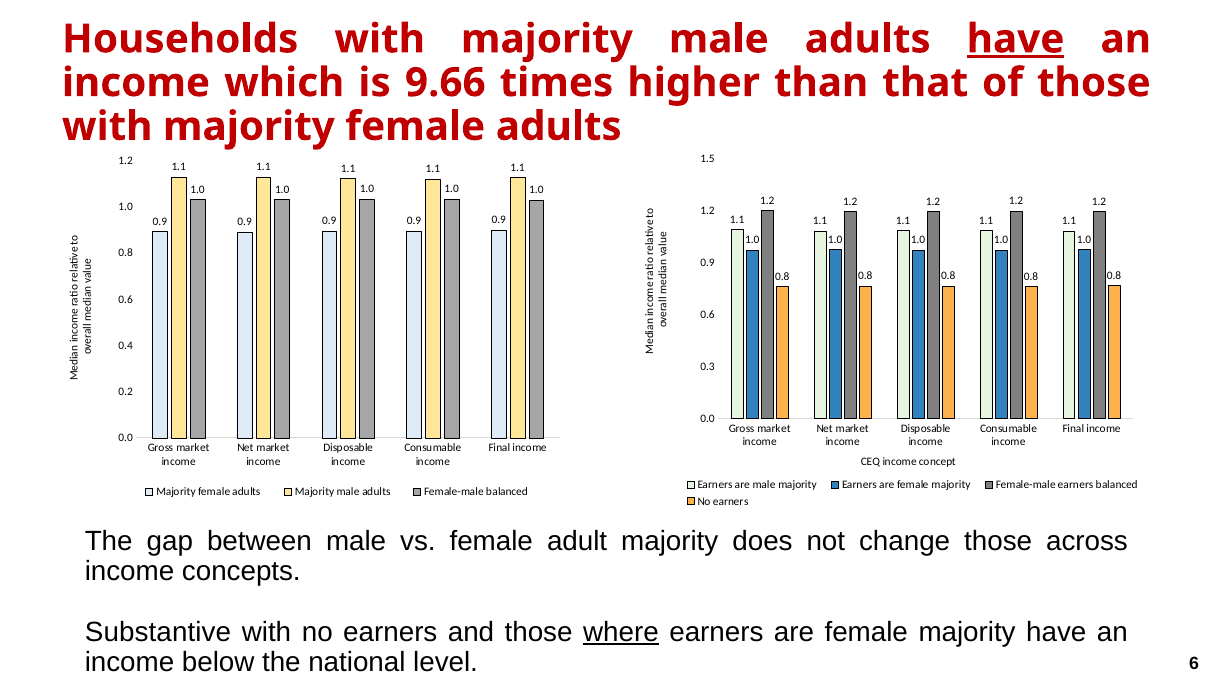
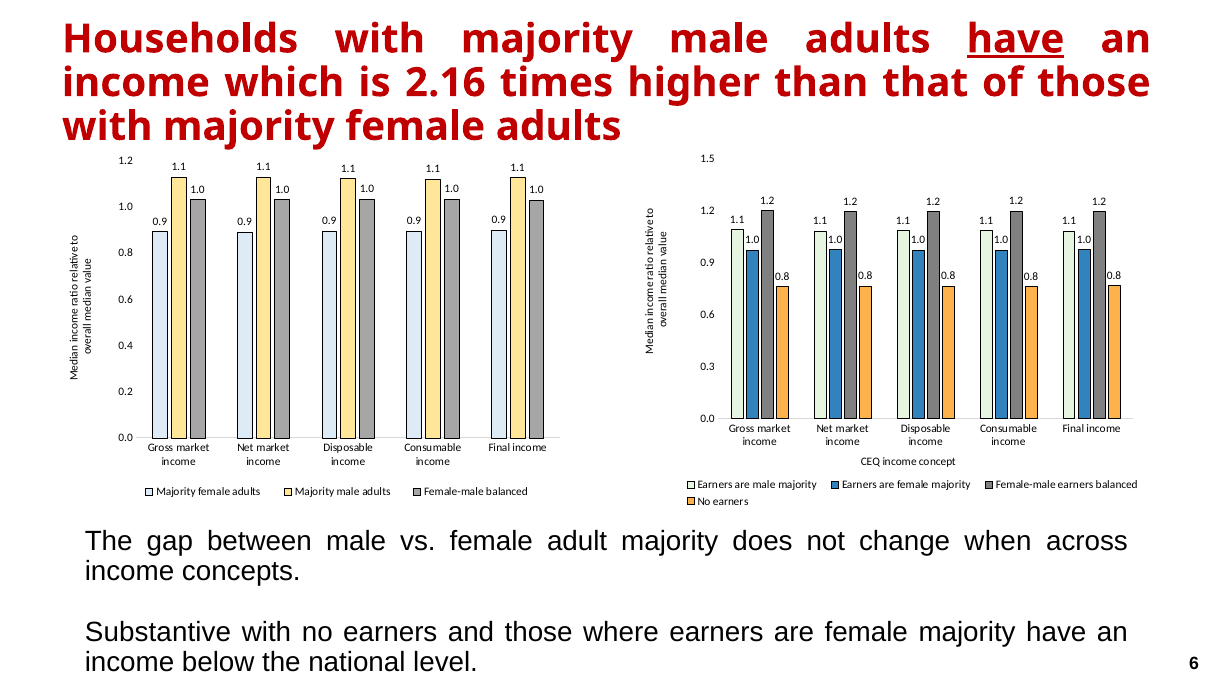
9.66: 9.66 -> 2.16 (445, 83)
change those: those -> when (998, 542)
where underline: present -> none (621, 632)
